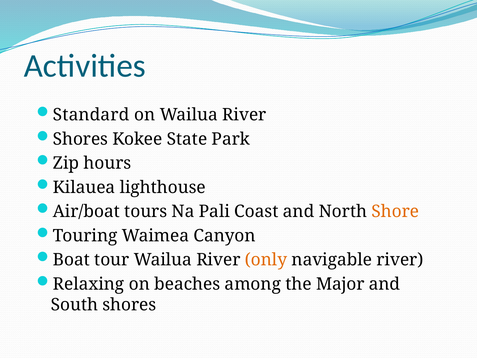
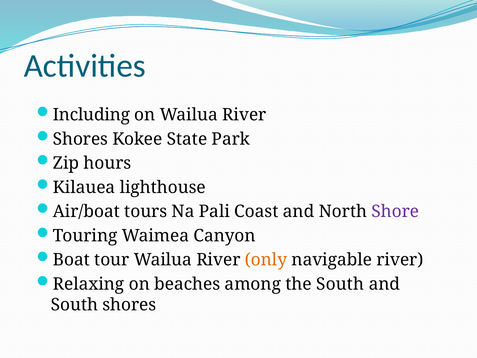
Standard: Standard -> Including (91, 115)
Shore colour: orange -> purple (395, 211)
the Major: Major -> South (340, 284)
